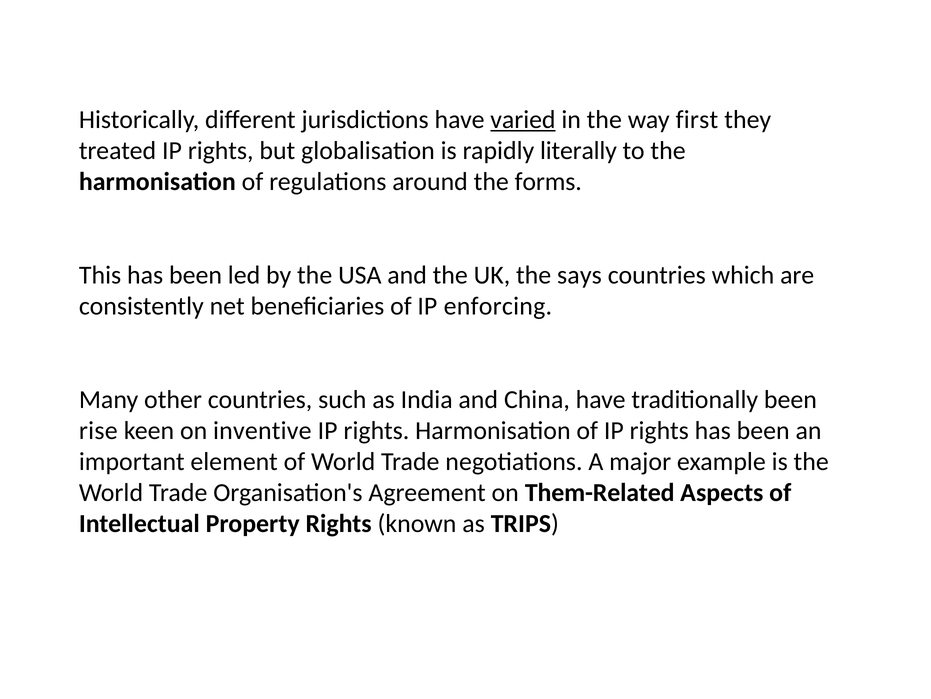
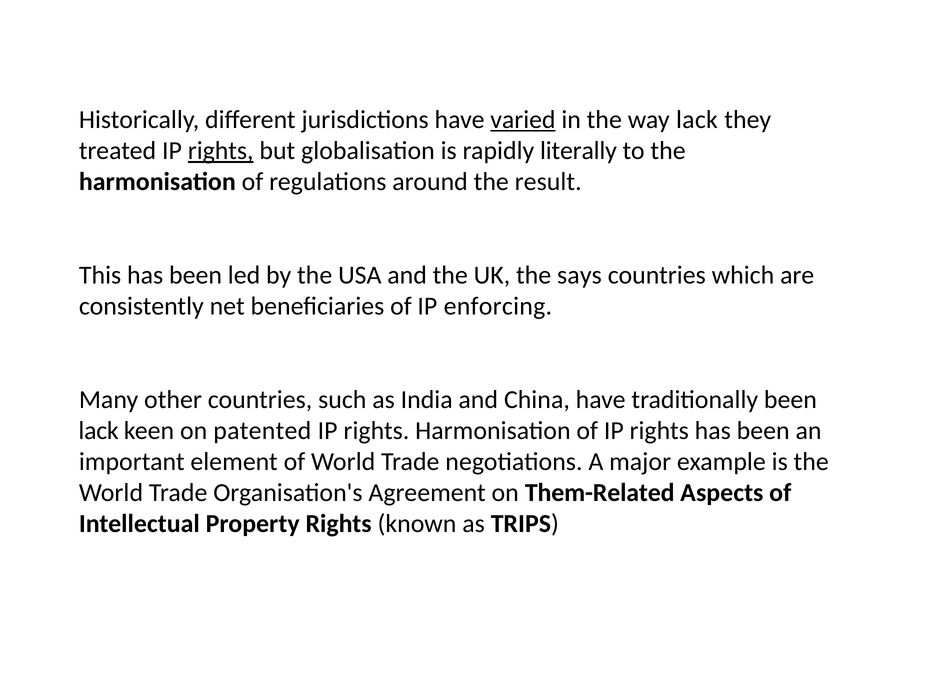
way first: first -> lack (697, 120)
rights underline: none -> present (221, 151)
forms: forms -> result (548, 182)
rise: rise -> lack (99, 430)
inventive: inventive -> patented (262, 430)
